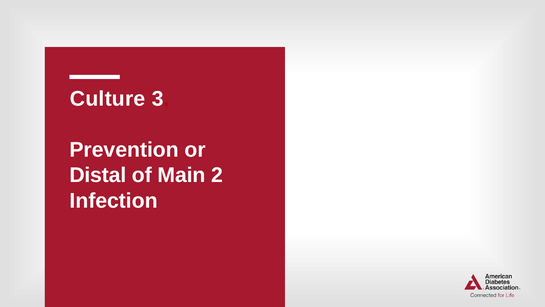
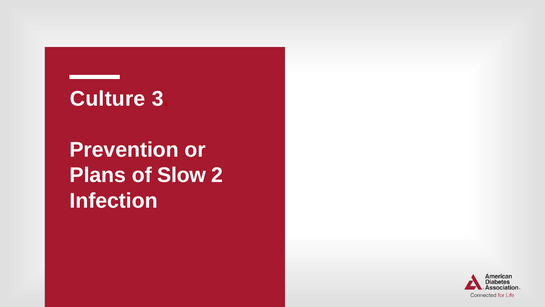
Distal: Distal -> Plans (98, 175)
Main: Main -> Slow (182, 175)
